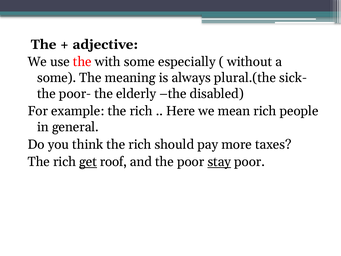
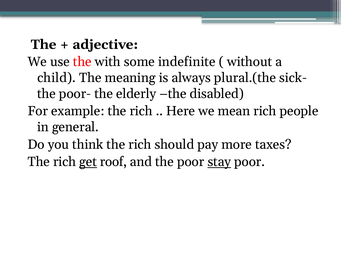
especially: especially -> indefinite (187, 62)
some: some -> child (57, 78)
